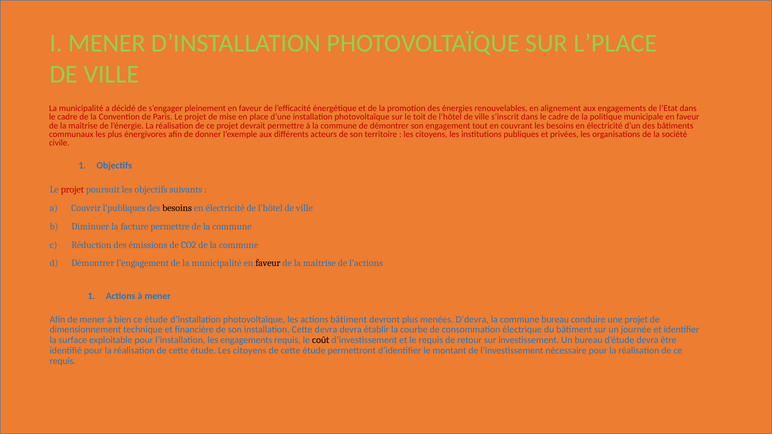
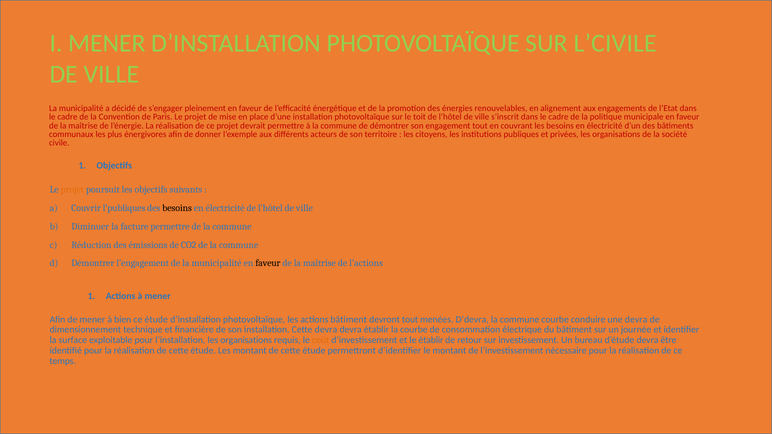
L’PLACE: L’PLACE -> L’CIVILE (615, 43)
projet colour: red -> orange (72, 190)
devront plus: plus -> tout (410, 320)
commune bureau: bureau -> courbe (555, 320)
une projet: projet -> devra (636, 320)
l’installation les engagements: engagements -> organisations (246, 340)
coût colour: black -> orange (321, 340)
le requis: requis -> établir (431, 340)
étude Les citoyens: citoyens -> montant (250, 351)
requis: requis -> temps (63, 361)
